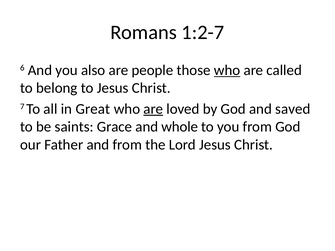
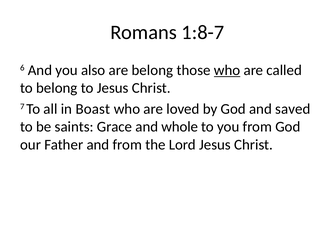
1:2-7: 1:2-7 -> 1:8-7 (203, 32)
are people: people -> belong (152, 70)
Great: Great -> Boast (93, 109)
are underline: present -> none (153, 109)
